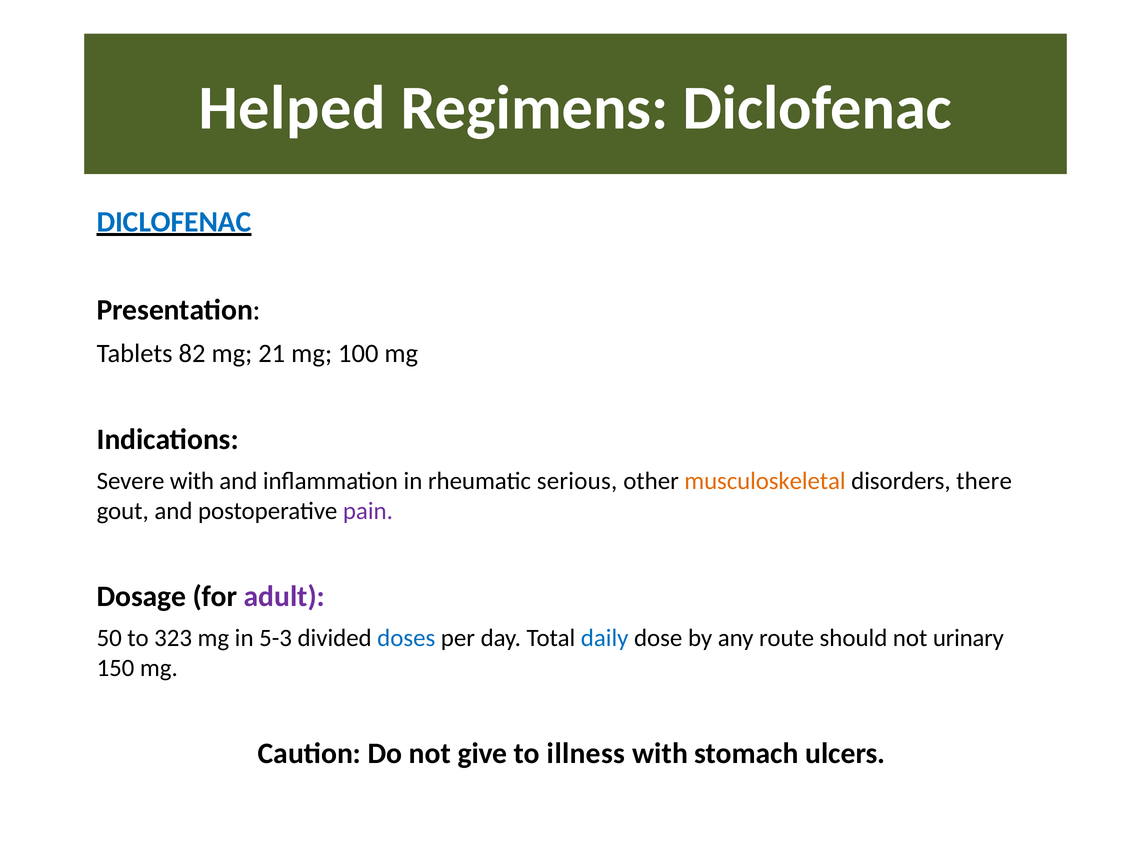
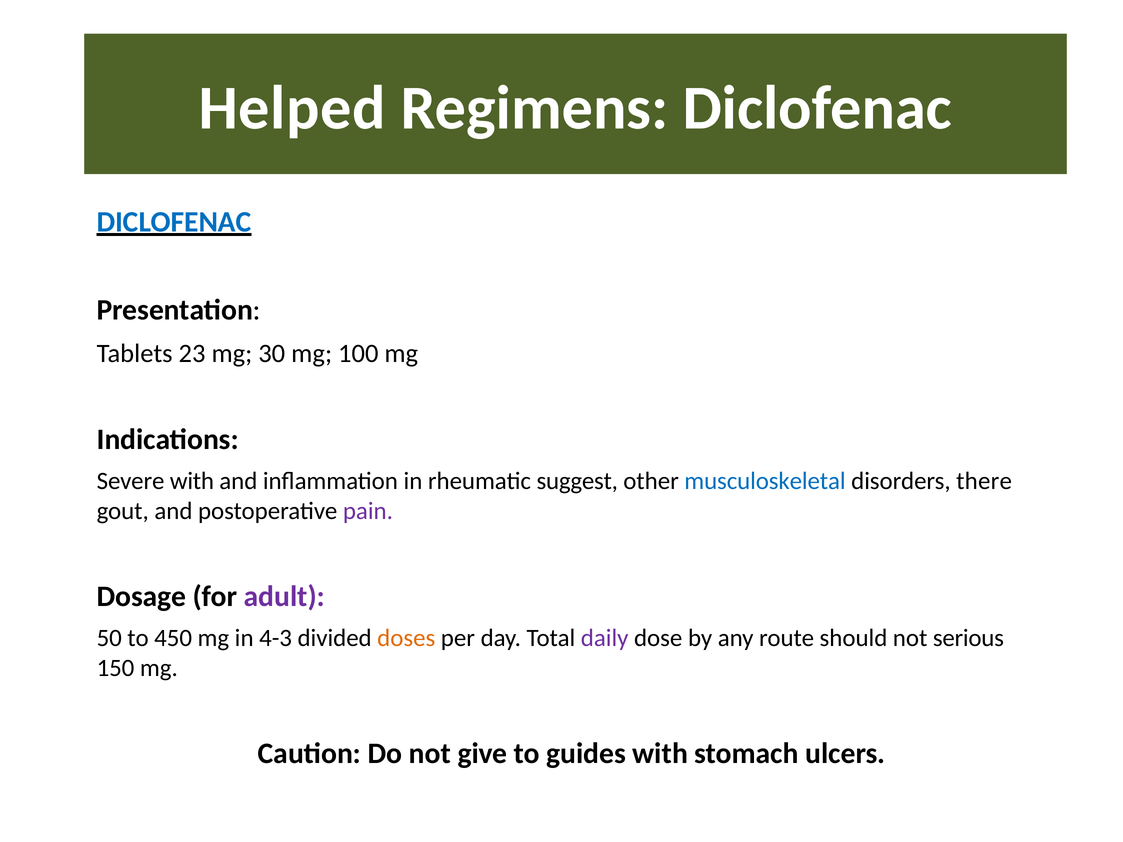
82: 82 -> 23 (192, 353)
21: 21 -> 30 (272, 353)
serious: serious -> suggest (577, 481)
musculoskeletal colour: orange -> blue (765, 481)
323: 323 -> 450 (173, 638)
5-3: 5-3 -> 4-3 (276, 638)
doses colour: blue -> orange (406, 638)
daily colour: blue -> purple (605, 638)
urinary: urinary -> serious (968, 638)
illness: illness -> guides (586, 754)
